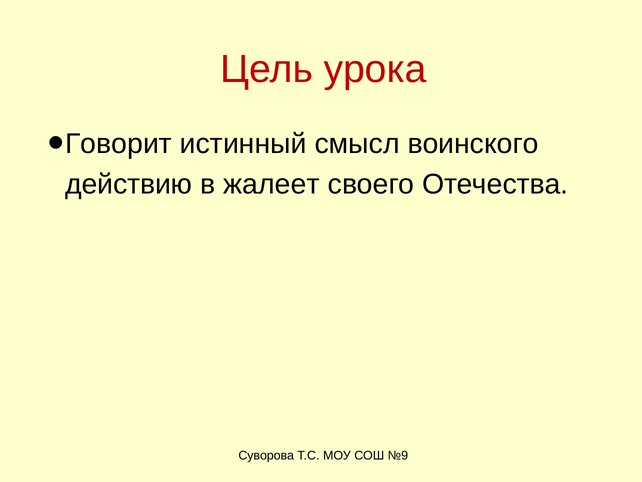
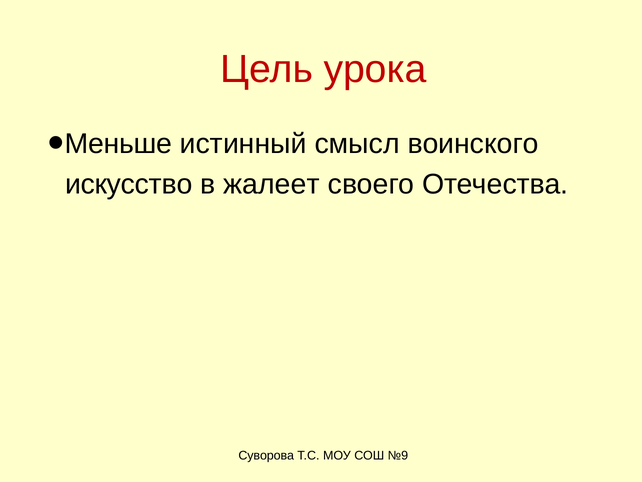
Говорит: Говорит -> Меньше (119, 144)
действию: действию -> искусство (129, 184)
